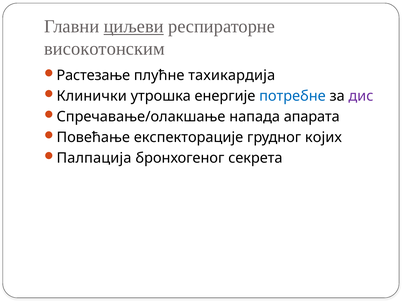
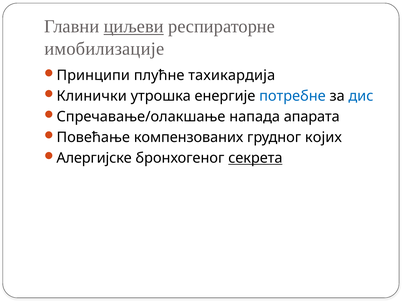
високотонским: високотонским -> имобилизације (104, 49)
Растезање: Растезање -> Принципи (93, 75)
дис colour: purple -> blue (361, 96)
експекторације: експекторације -> компензованих (189, 137)
Палпација: Палпација -> Алергијске (94, 158)
секрета underline: none -> present (255, 158)
